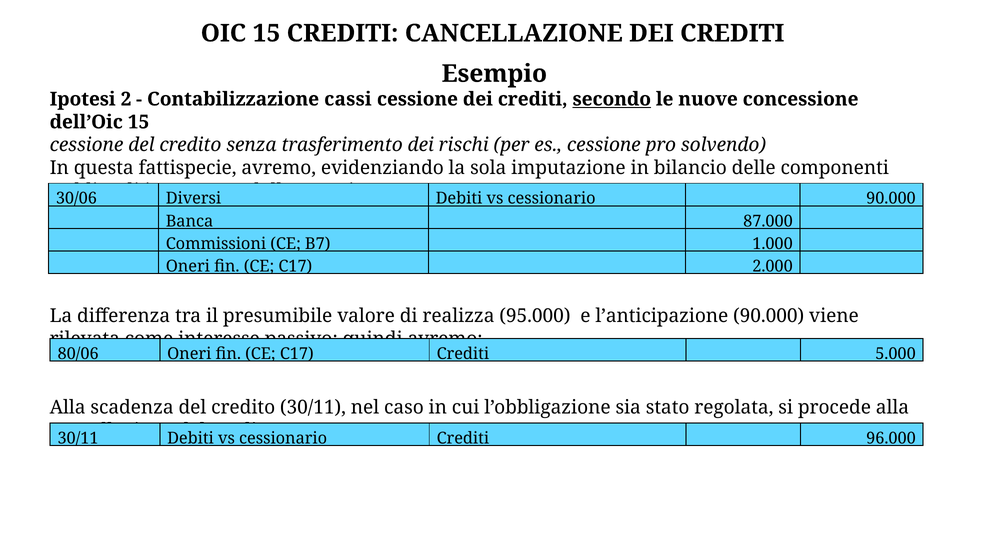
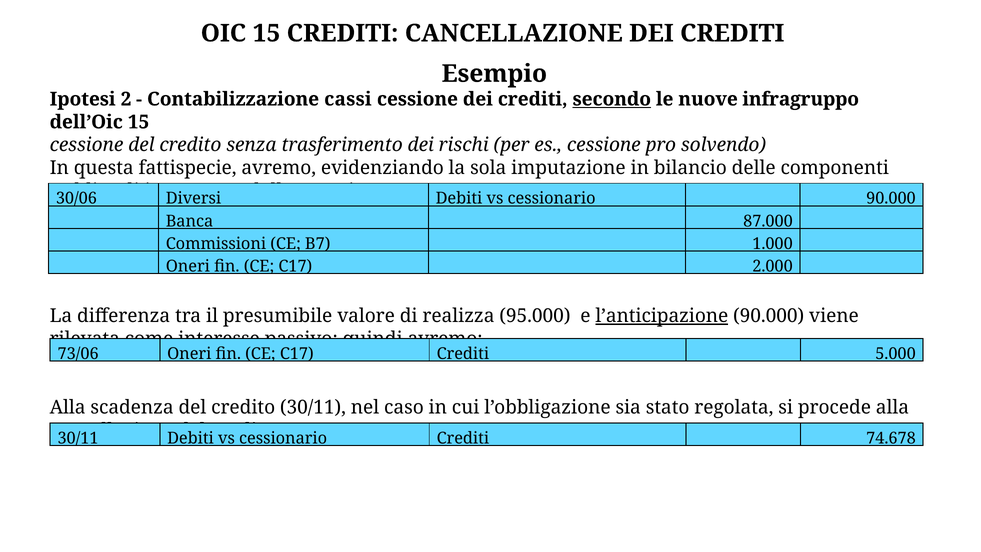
concessione: concessione -> infragruppo (801, 99)
l’anticipazione underline: none -> present (662, 316)
80/06: 80/06 -> 73/06 (78, 354)
96.000: 96.000 -> 74.678 (891, 438)
